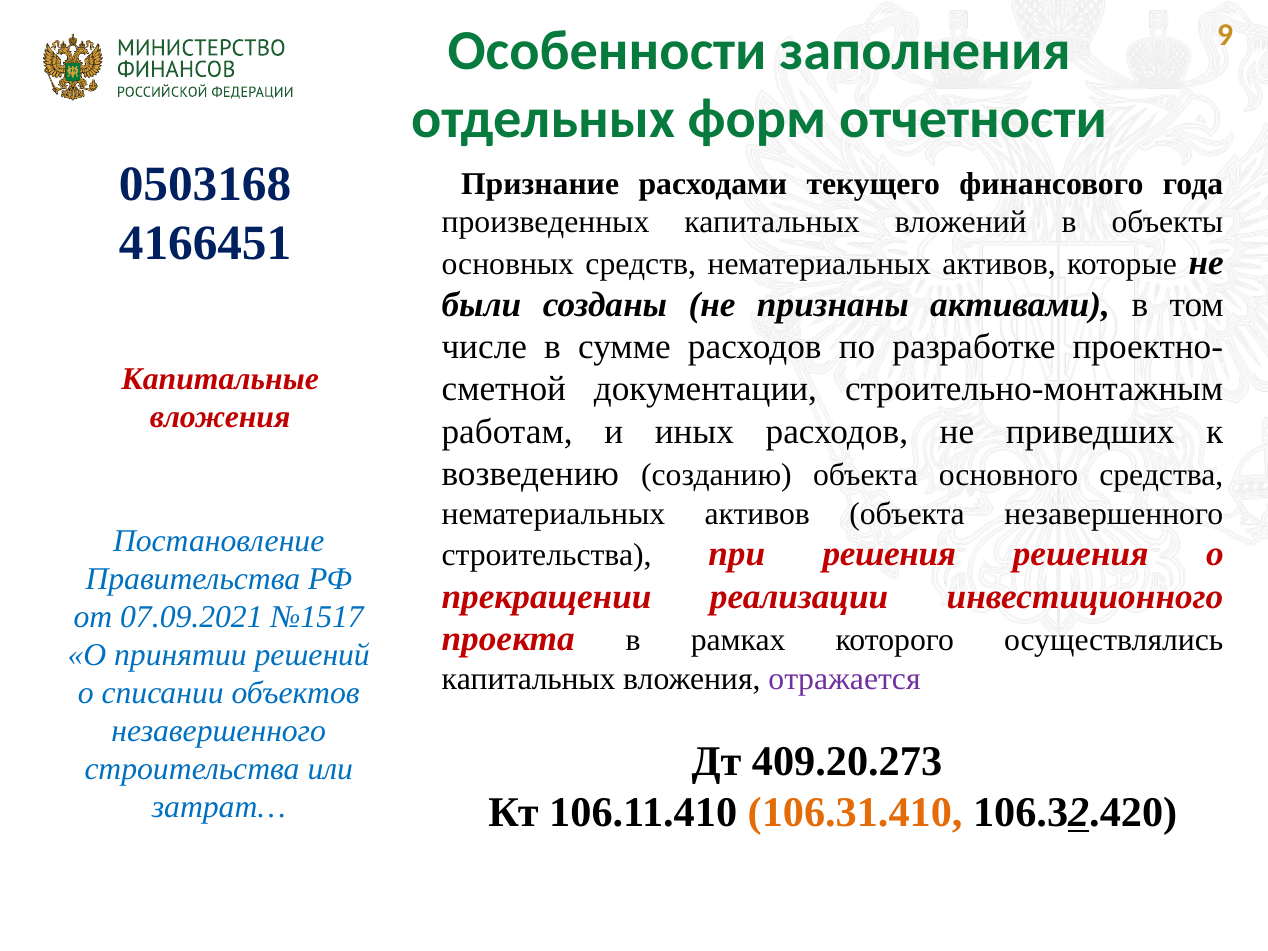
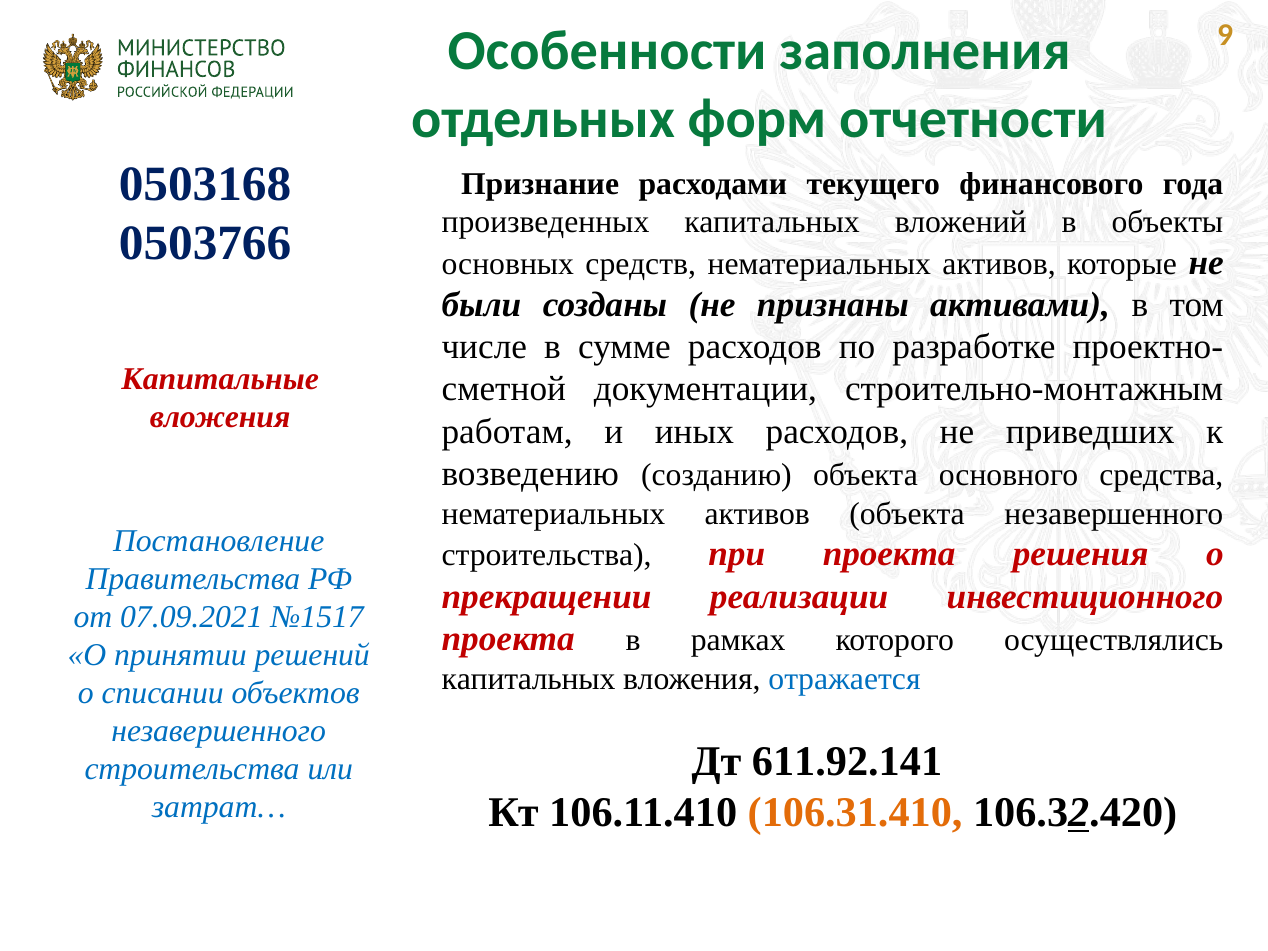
4166451: 4166451 -> 0503766 (205, 244)
при решения: решения -> проекта (889, 554)
отражается colour: purple -> blue (845, 679)
409.20.273: 409.20.273 -> 611.92.141 (847, 762)
